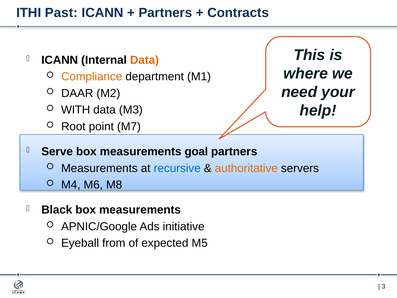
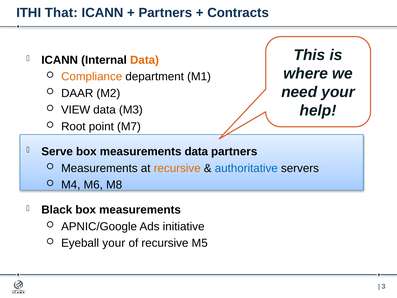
Past: Past -> That (61, 13)
WITH: WITH -> VIEW (76, 110)
measurements goal: goal -> data (196, 151)
recursive colour: blue -> orange (177, 168)
authoritative colour: orange -> blue (246, 168)
Eyeball from: from -> your (114, 243)
of expected: expected -> recursive (165, 243)
